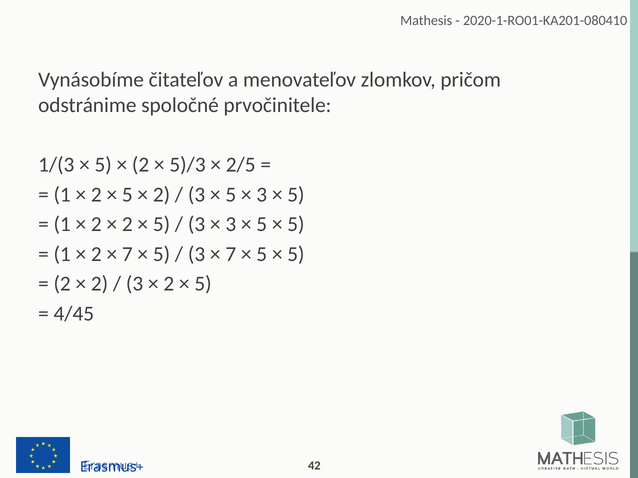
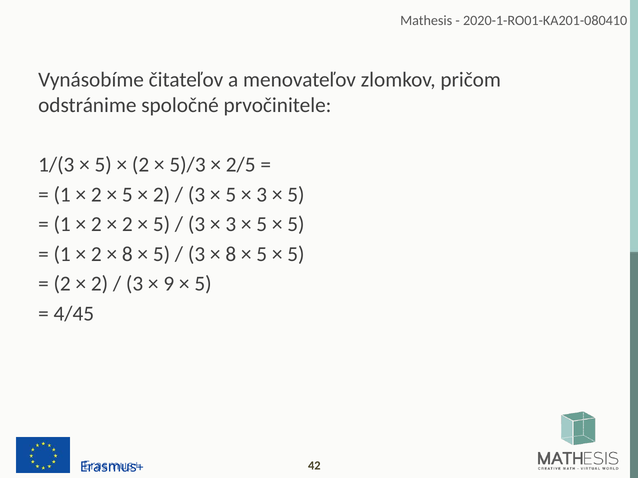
7: 7 -> 8 (127, 254)
7: 7 -> 8 (231, 254)
2: 2 -> 9 (169, 284)
